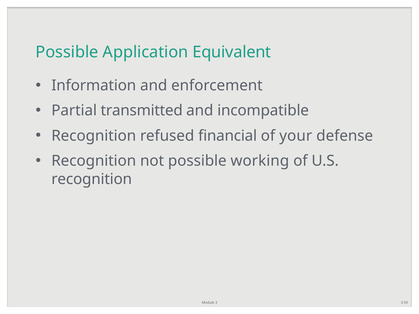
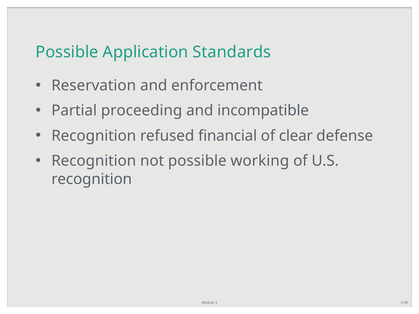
Equivalent: Equivalent -> Standards (232, 52)
Information: Information -> Reservation (94, 86)
transmitted: transmitted -> proceeding (142, 111)
your: your -> clear (296, 136)
